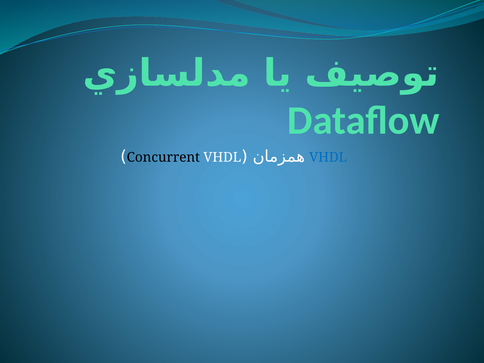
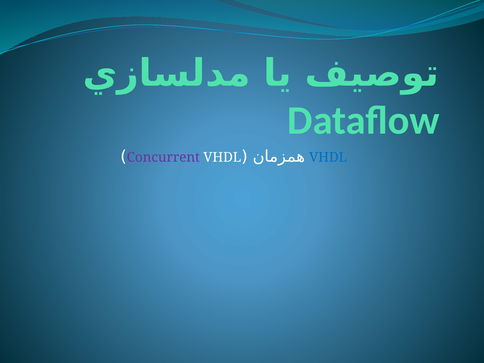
Concurrent colour: black -> purple (163, 157)
